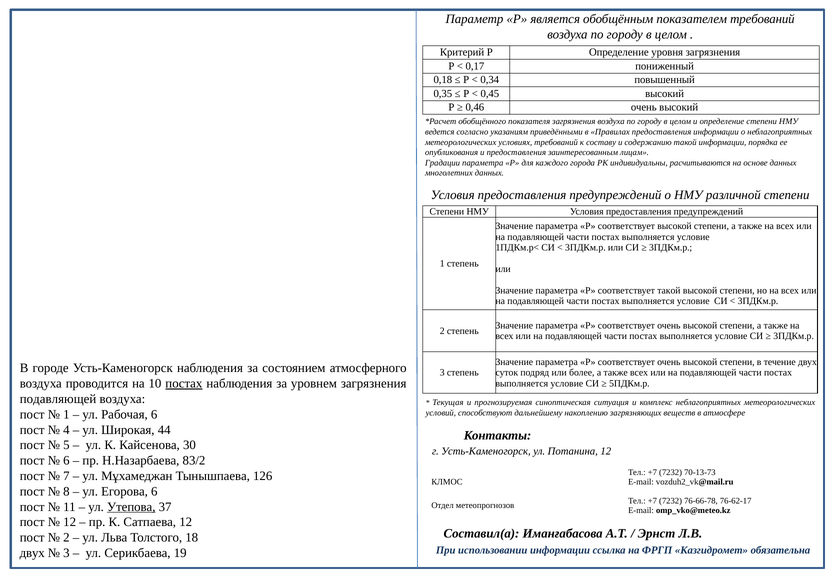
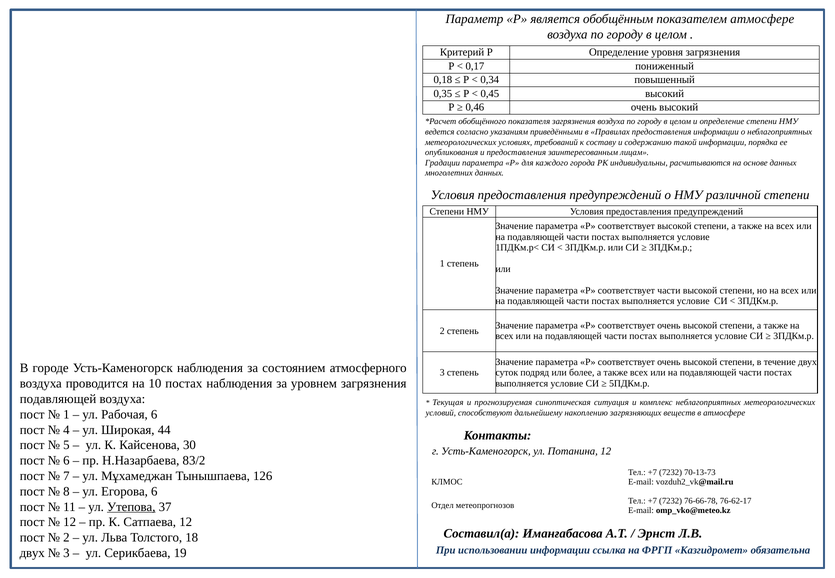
показателем требований: требований -> атмосфере (762, 19)
соответствует такой: такой -> части (669, 290)
постах underline: present -> none (184, 384)
